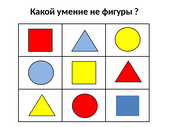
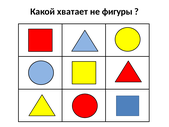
умение: умение -> хватает (72, 11)
